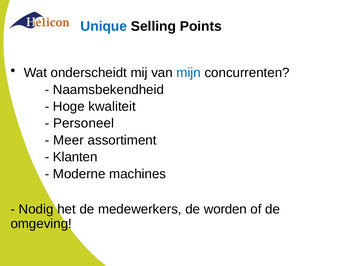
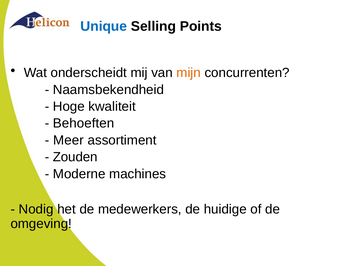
mijn colour: blue -> orange (189, 73)
Personeel: Personeel -> Behoeften (84, 123)
Klanten: Klanten -> Zouden (75, 157)
worden: worden -> huidige (225, 209)
